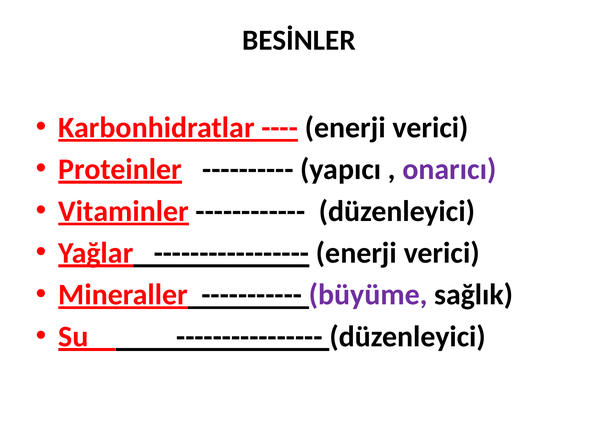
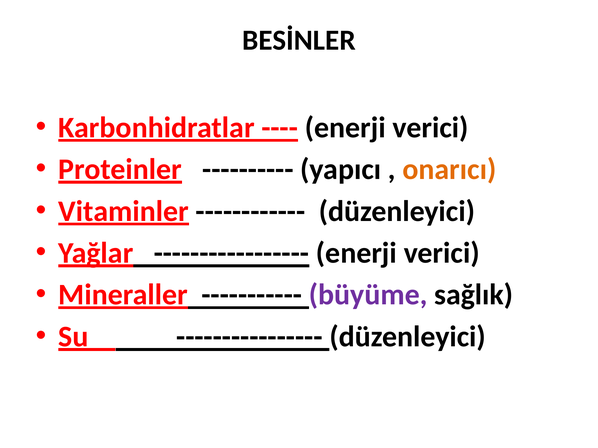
onarıcı colour: purple -> orange (449, 170)
